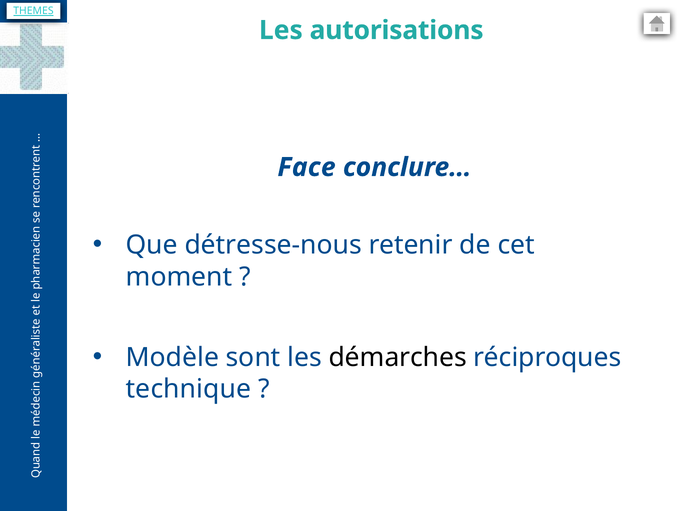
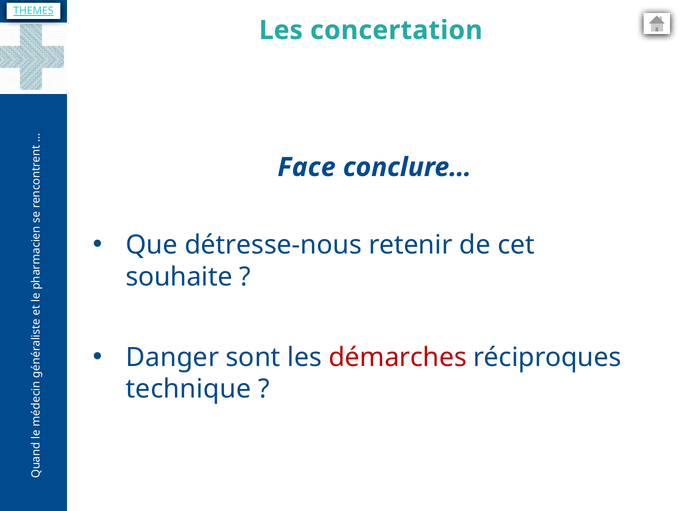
autorisations: autorisations -> concertation (396, 30)
moment: moment -> souhaite (179, 277)
Modèle: Modèle -> Danger (172, 358)
démarches colour: black -> red (398, 358)
